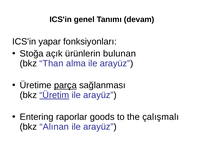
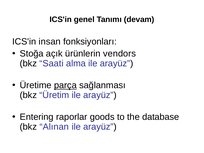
yapar: yapar -> insan (50, 42)
bulunan: bulunan -> vendors (120, 54)
Than: Than -> Saati (51, 63)
Üretim underline: present -> none (54, 95)
çalışmalı: çalışmalı -> database (161, 117)
